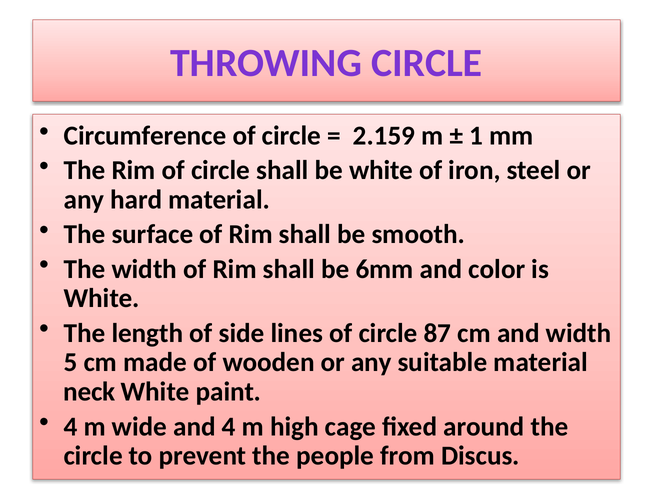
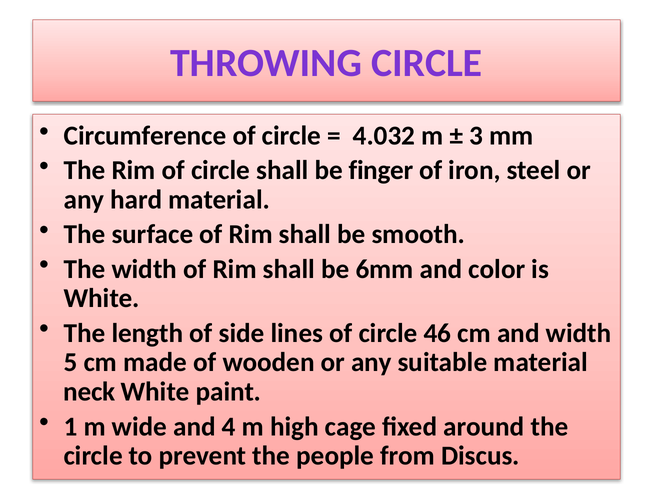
2.159: 2.159 -> 4.032 (384, 136)
1: 1 -> 3 (476, 136)
be white: white -> finger (381, 170)
87: 87 -> 46 (438, 333)
4: 4 -> 1 (71, 426)
